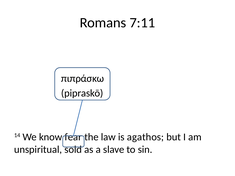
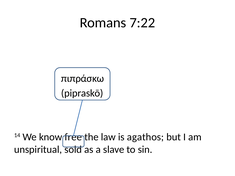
7:11: 7:11 -> 7:22 (142, 23)
fear: fear -> free (73, 137)
